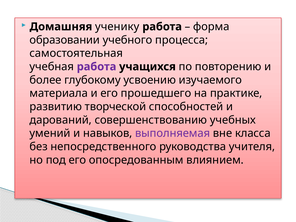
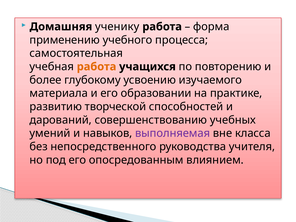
образовании: образовании -> применению (65, 40)
работа colour: purple -> orange (97, 67)
прошедшего: прошедшего -> образовании (156, 93)
